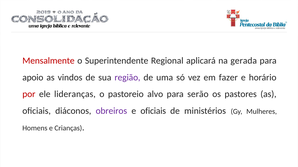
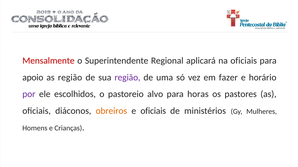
na gerada: gerada -> oficiais (244, 61)
as vindos: vindos -> região (70, 78)
por colour: red -> purple (29, 94)
lideranças: lideranças -> escolhidos (75, 94)
serão: serão -> horas (198, 94)
obreiros colour: purple -> orange (111, 111)
